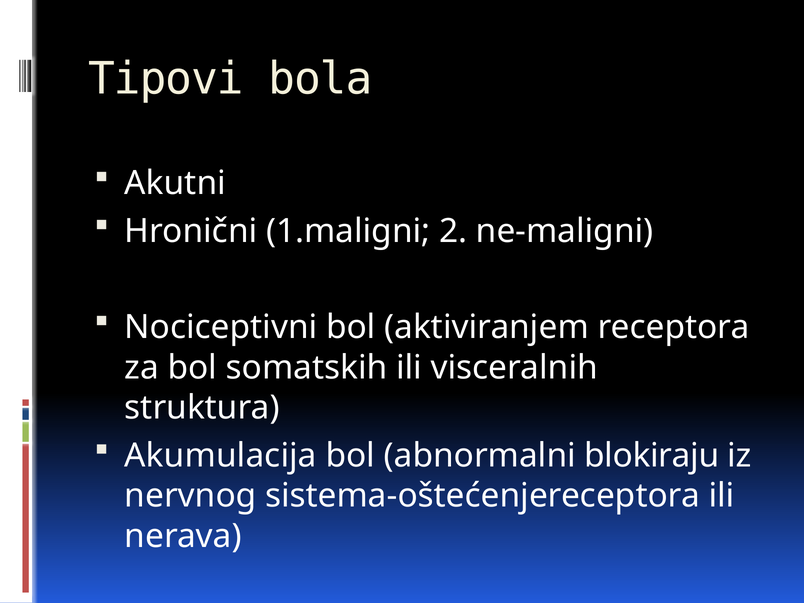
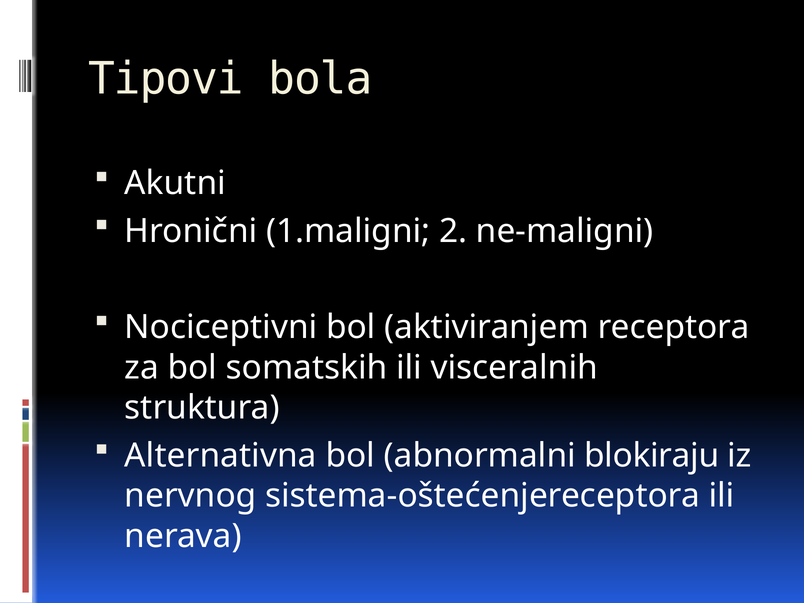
Akumulacija: Akumulacija -> Alternativna (221, 456)
